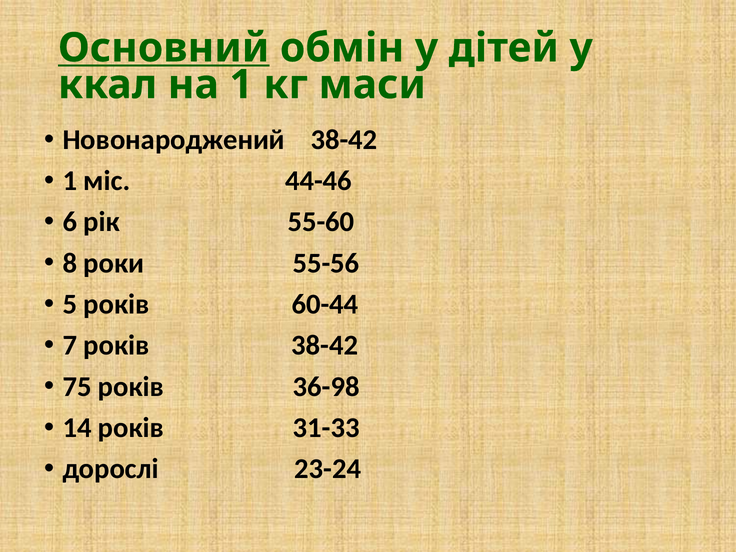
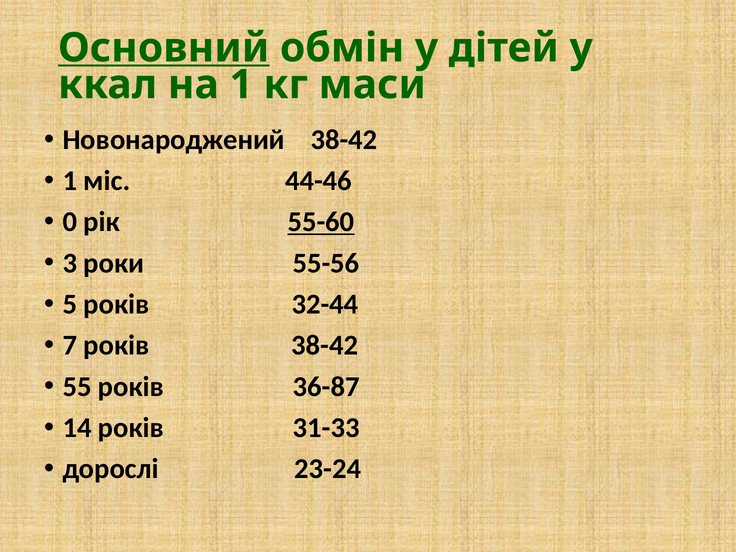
6: 6 -> 0 (70, 222)
55-60 underline: none -> present (321, 222)
8: 8 -> 3 (70, 263)
60-44: 60-44 -> 32-44 (325, 304)
75: 75 -> 55 (77, 387)
36-98: 36-98 -> 36-87 (326, 387)
